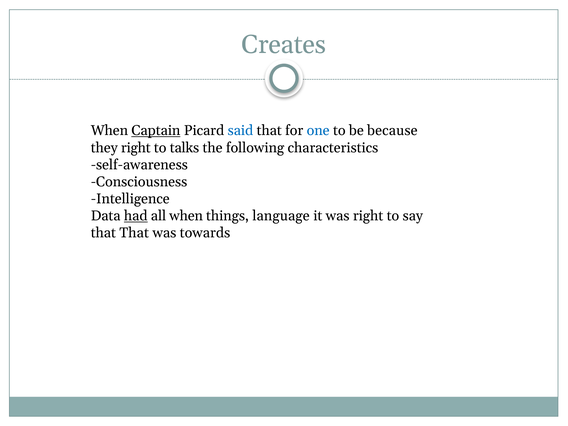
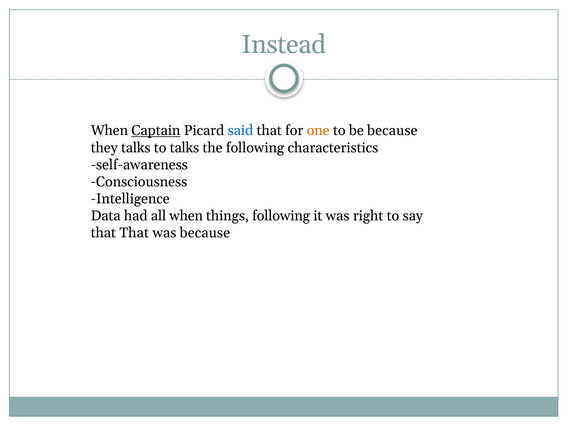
Creates: Creates -> Instead (284, 45)
one colour: blue -> orange (318, 131)
they right: right -> talks (136, 148)
had underline: present -> none (136, 216)
things language: language -> following (281, 216)
was towards: towards -> because (205, 233)
